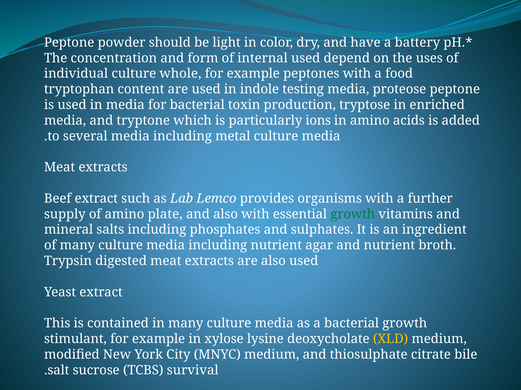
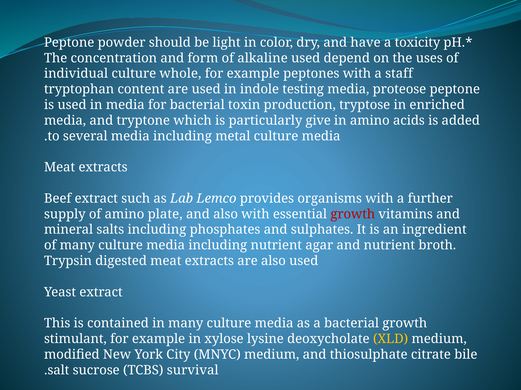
battery: battery -> toxicity (417, 43)
internal: internal -> alkaline (263, 58)
food: food -> staff (399, 74)
ions: ions -> give (318, 121)
growth colour: green -> red (353, 214)
